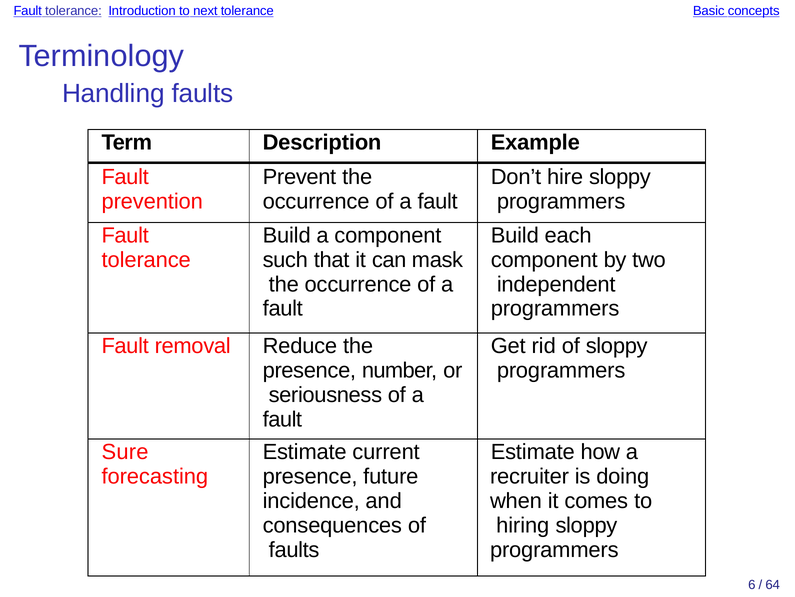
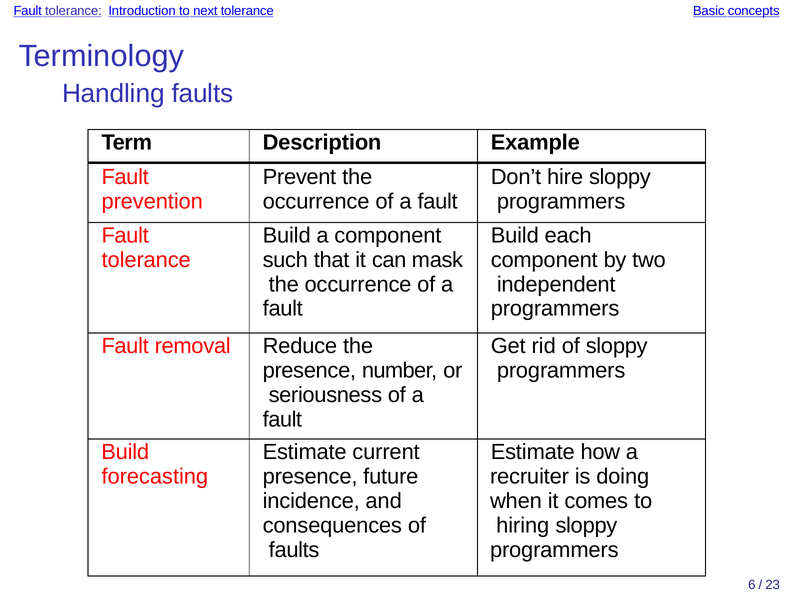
Sure: Sure -> Build (125, 452)
64: 64 -> 23 (773, 585)
